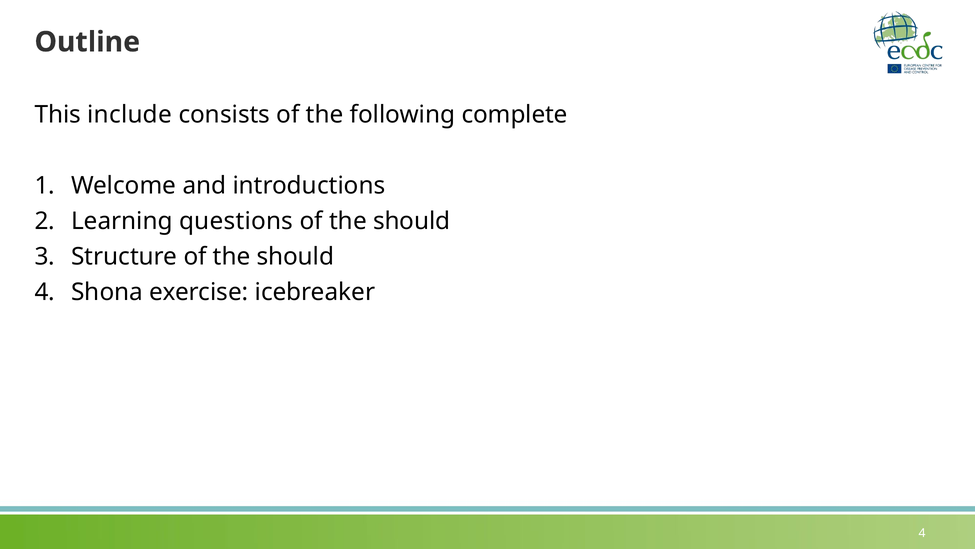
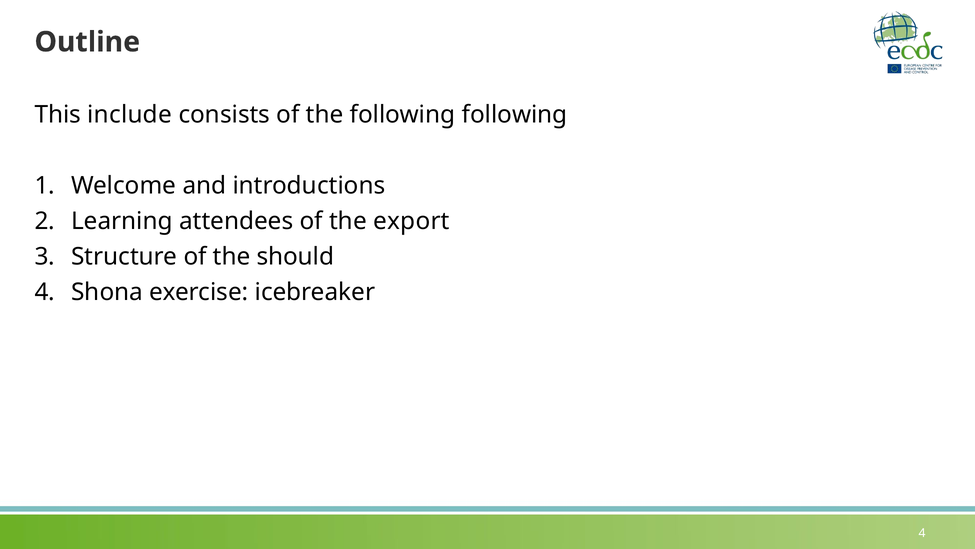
following complete: complete -> following (515, 114)
questions: questions -> attendees (236, 221)
should: should -> export (411, 221)
